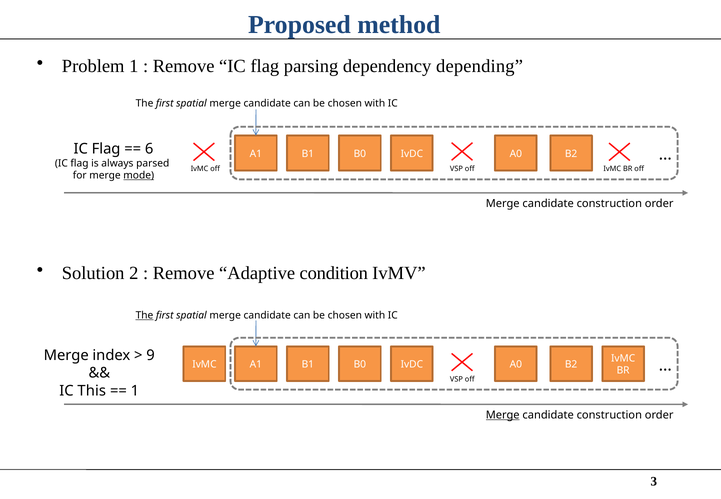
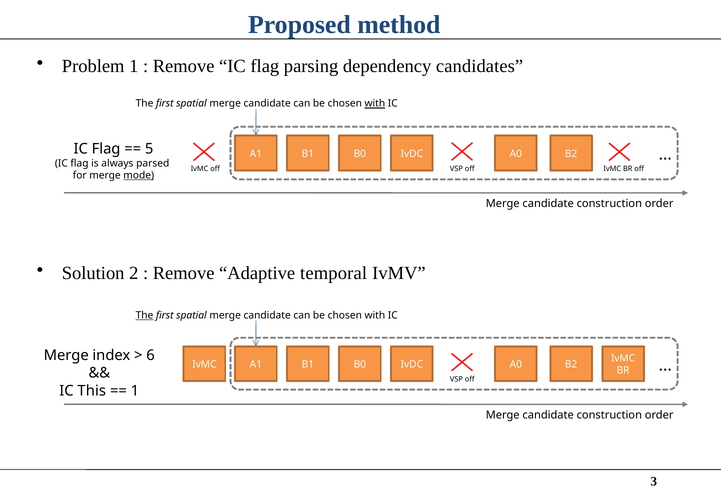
depending: depending -> candidates (480, 66)
with underline: none -> present (375, 104)
6: 6 -> 5 (149, 149)
condition: condition -> temporal (334, 273)
9: 9 -> 6 (151, 355)
Merge underline: present -> none (503, 415)
